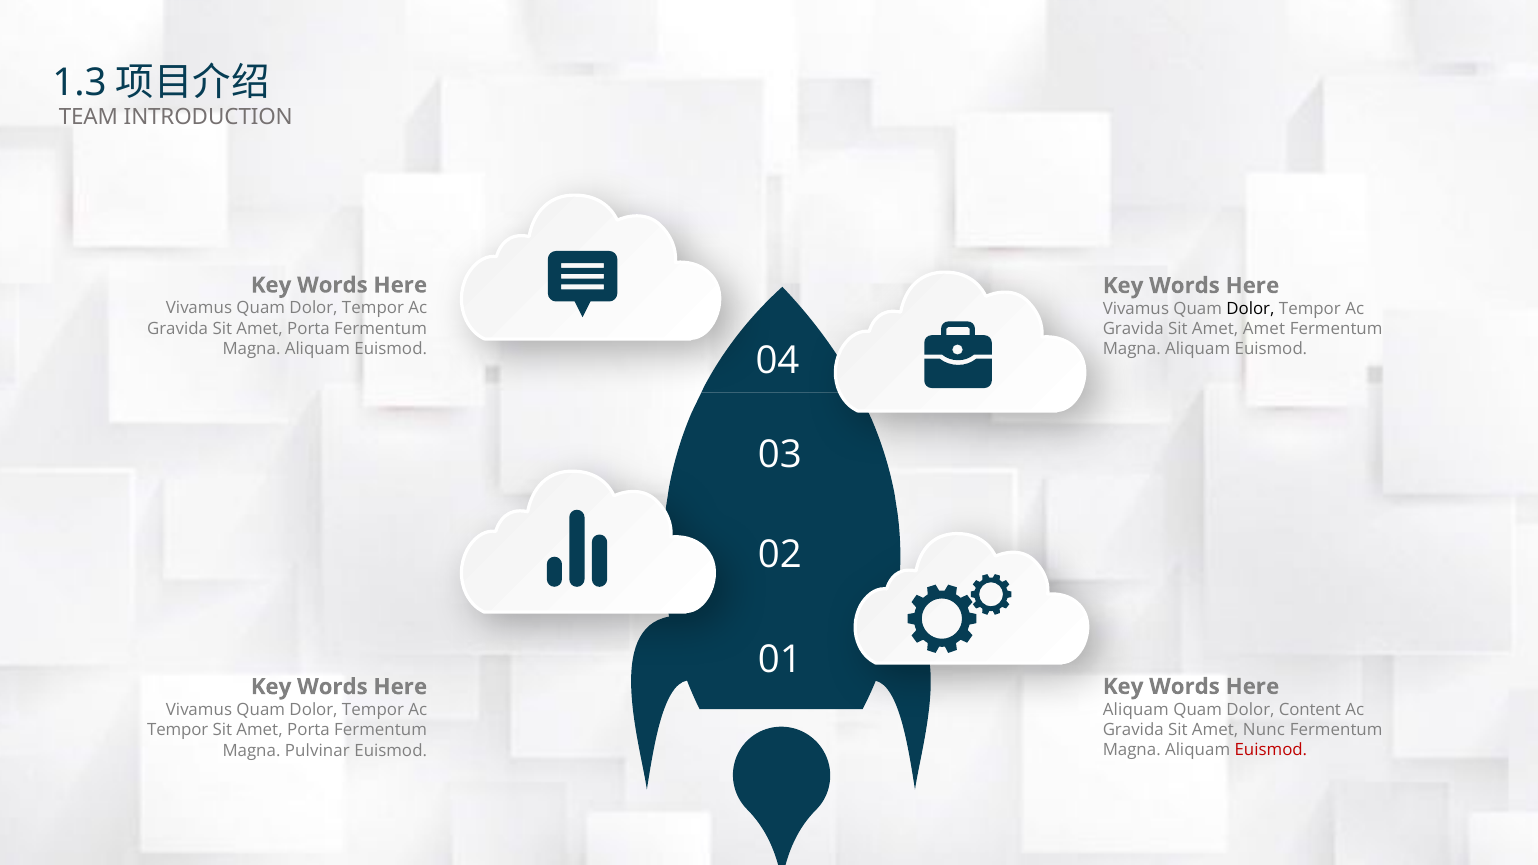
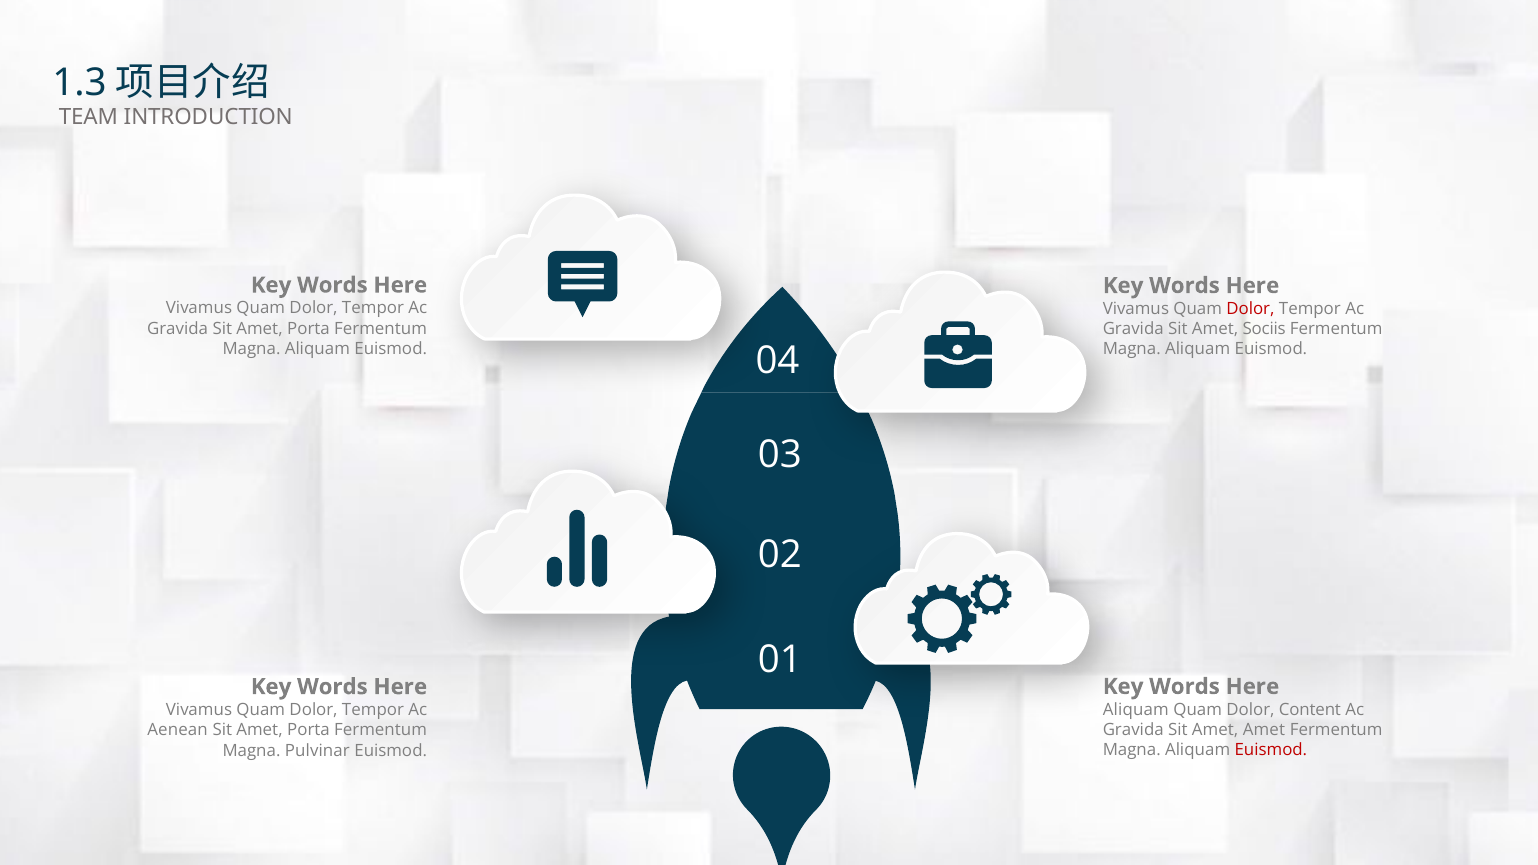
Dolor colour: black -> red (1250, 309)
Amet Amet: Amet -> Sociis (1264, 329)
Amet Nunc: Nunc -> Amet (1264, 730)
Tempor: Tempor -> Aenean (178, 730)
